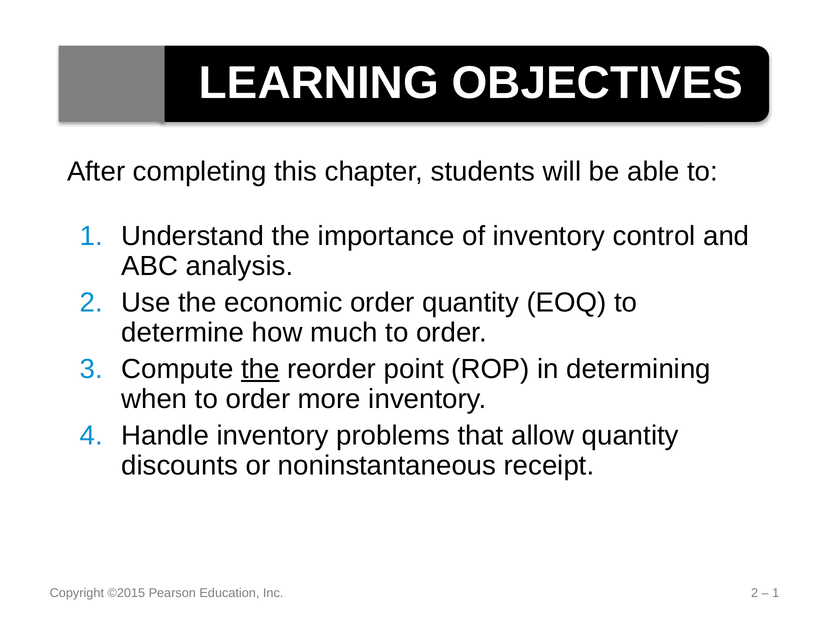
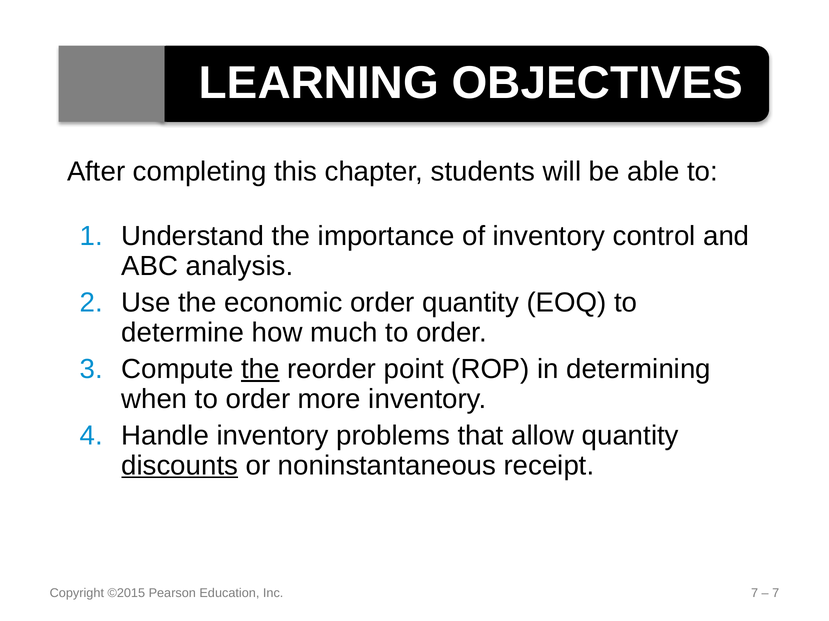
discounts underline: none -> present (180, 466)
Inc 2: 2 -> 7 (755, 594)
1: 1 -> 7 (776, 594)
